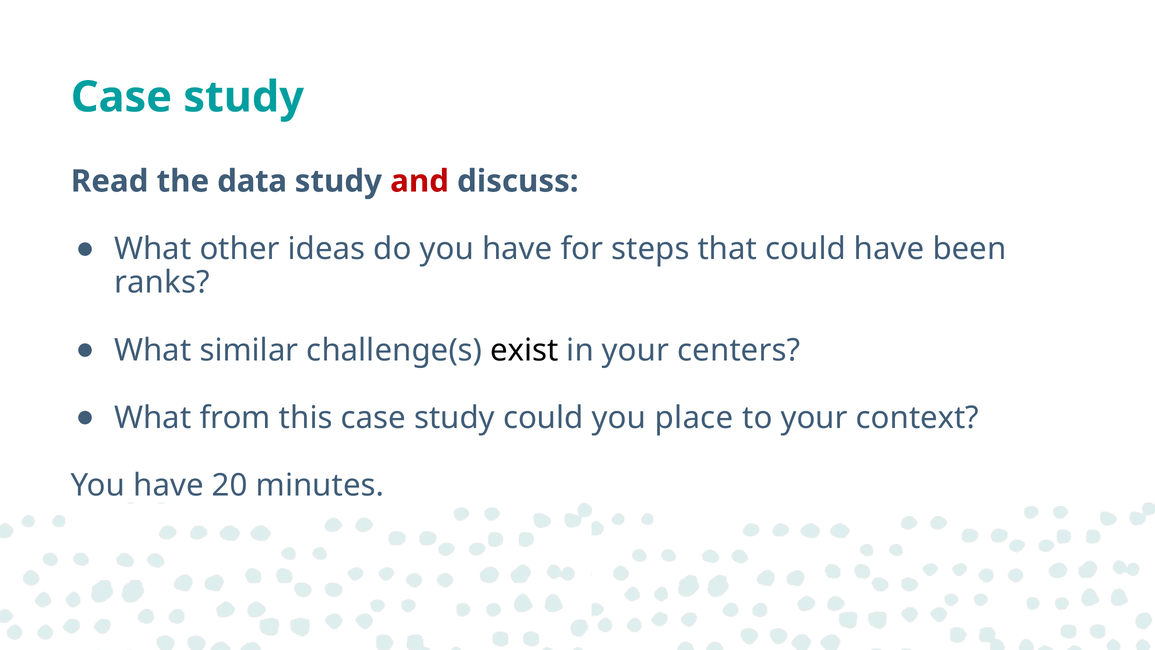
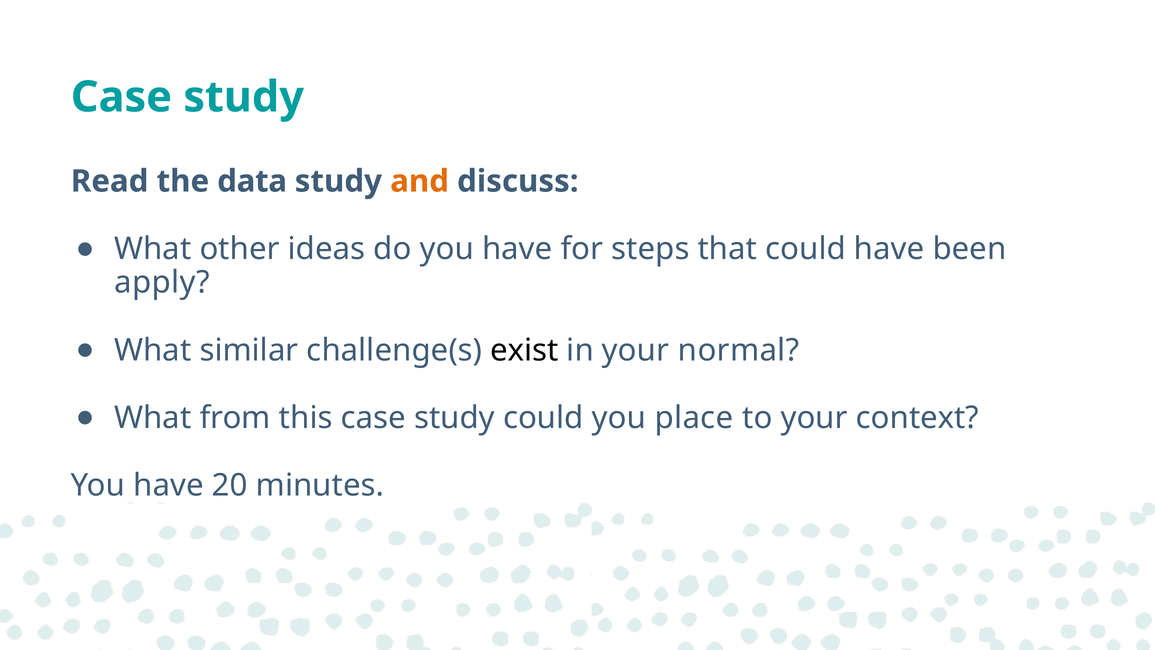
and colour: red -> orange (420, 181)
ranks: ranks -> apply (162, 282)
centers: centers -> normal (739, 350)
